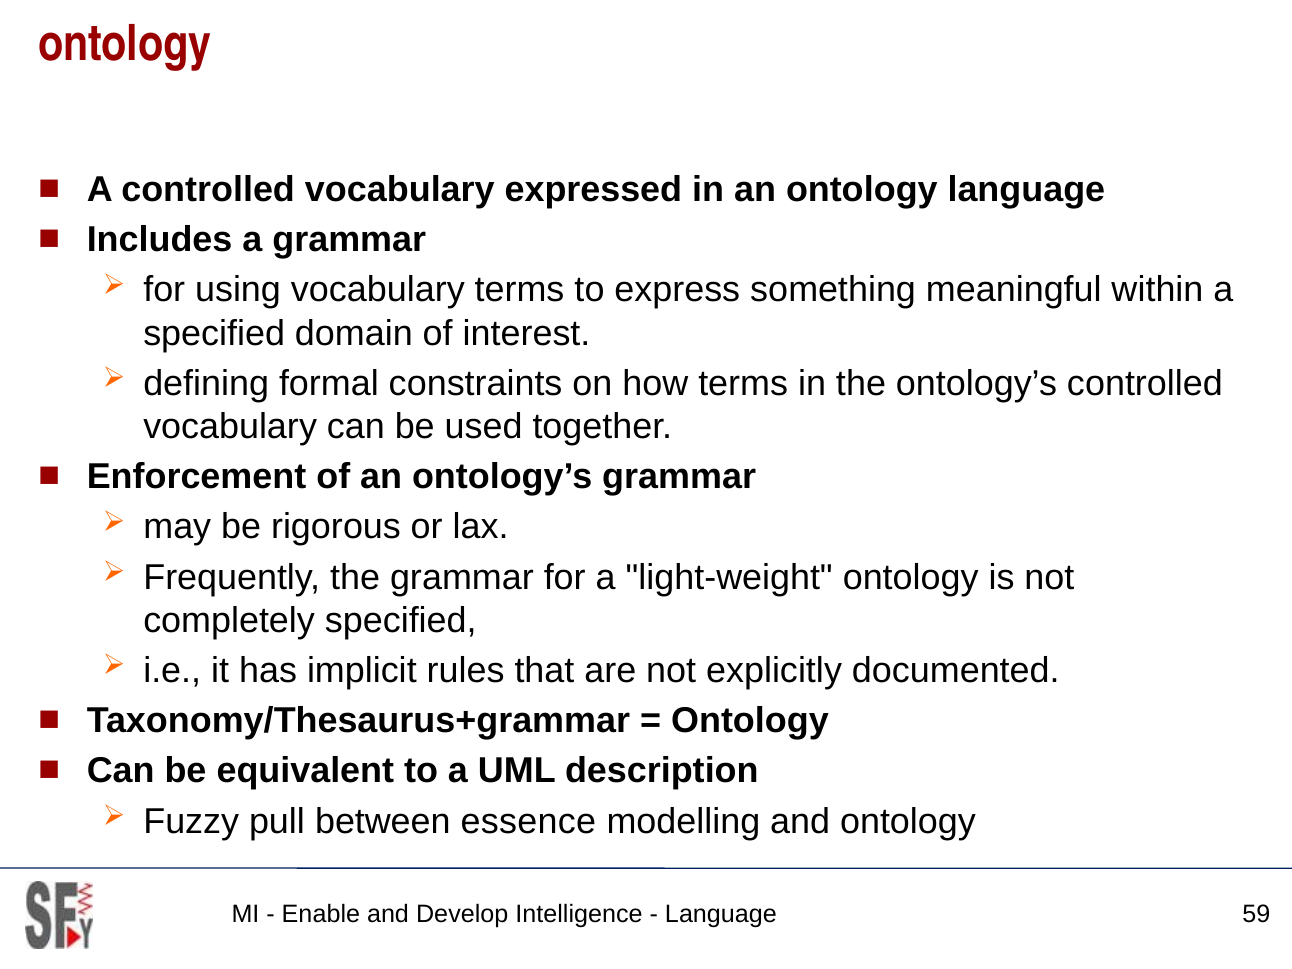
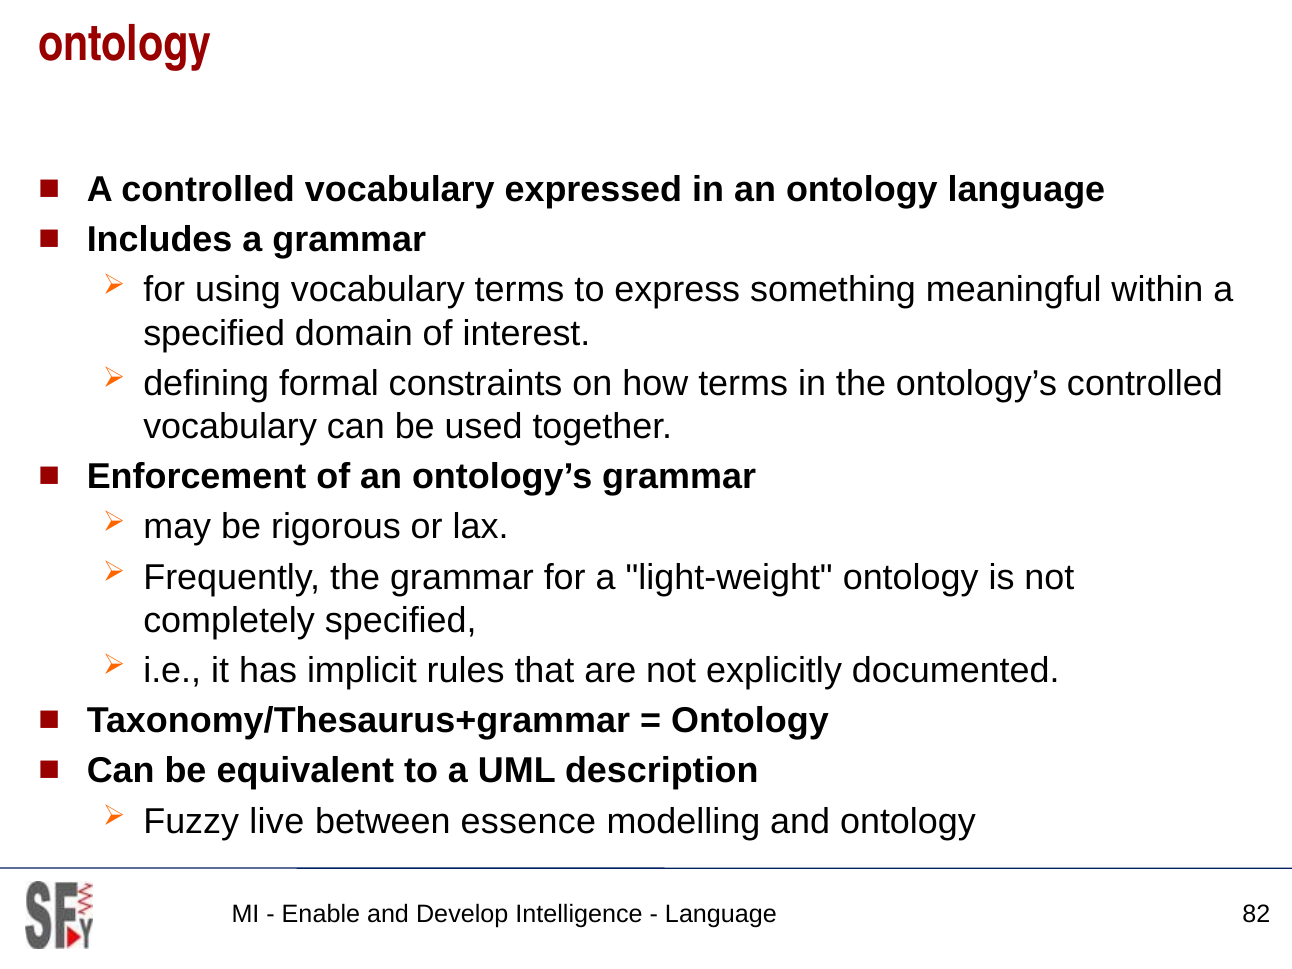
pull: pull -> live (277, 821)
59: 59 -> 82 (1256, 915)
